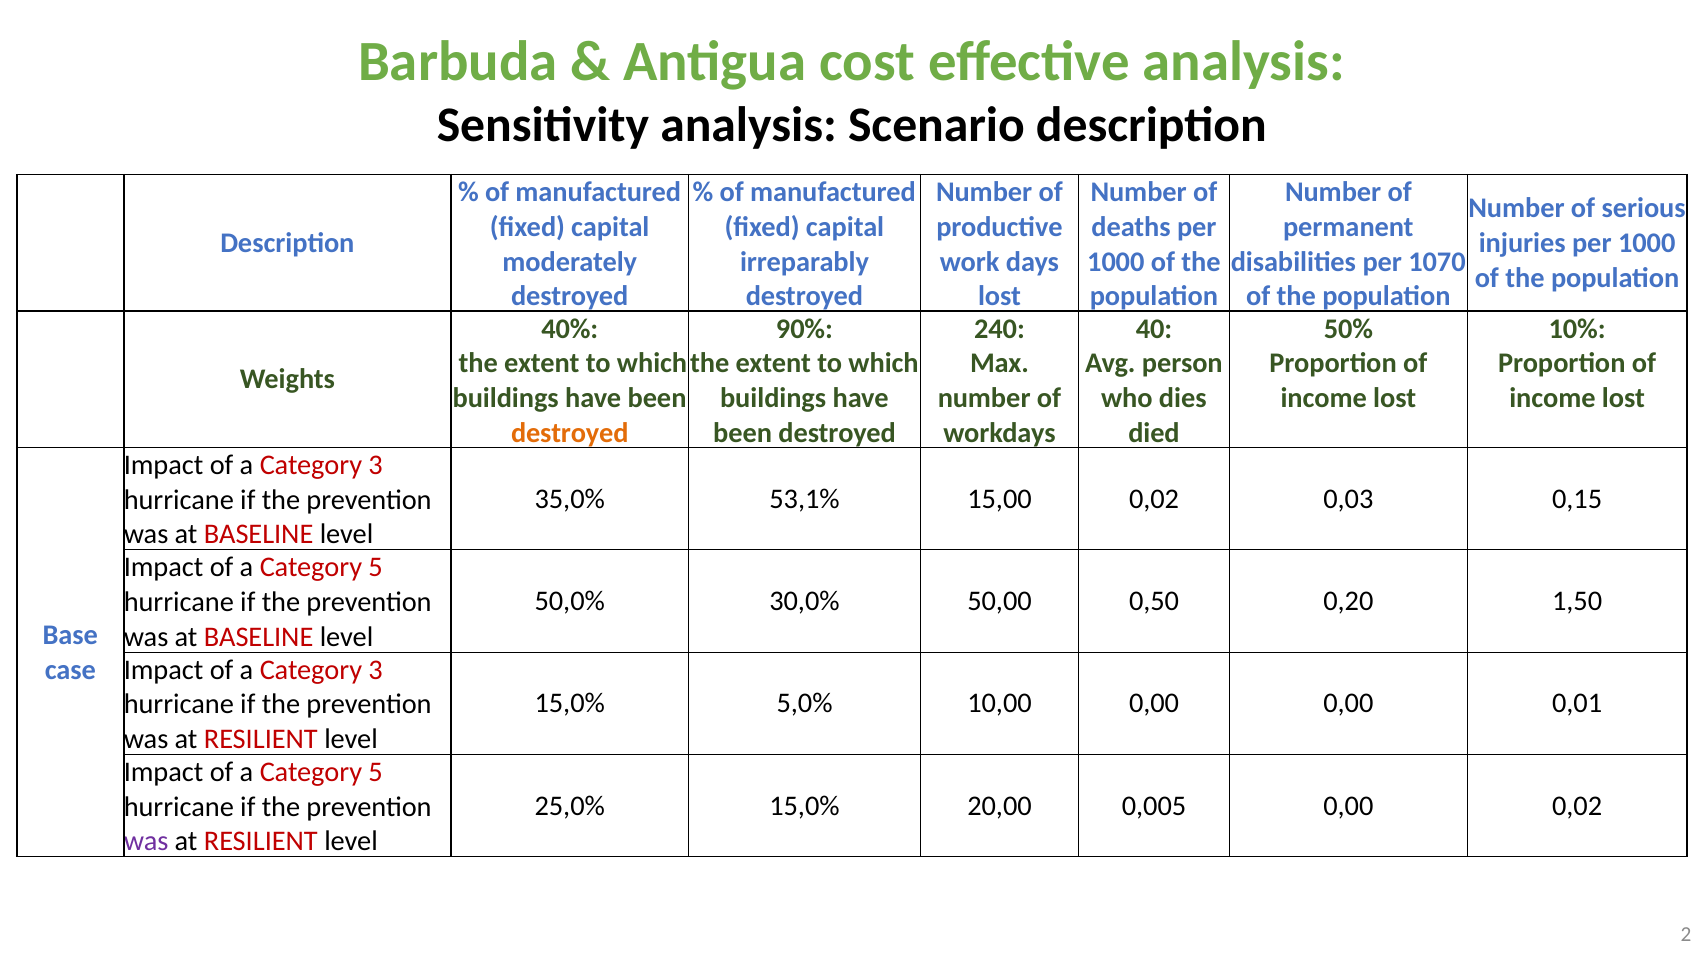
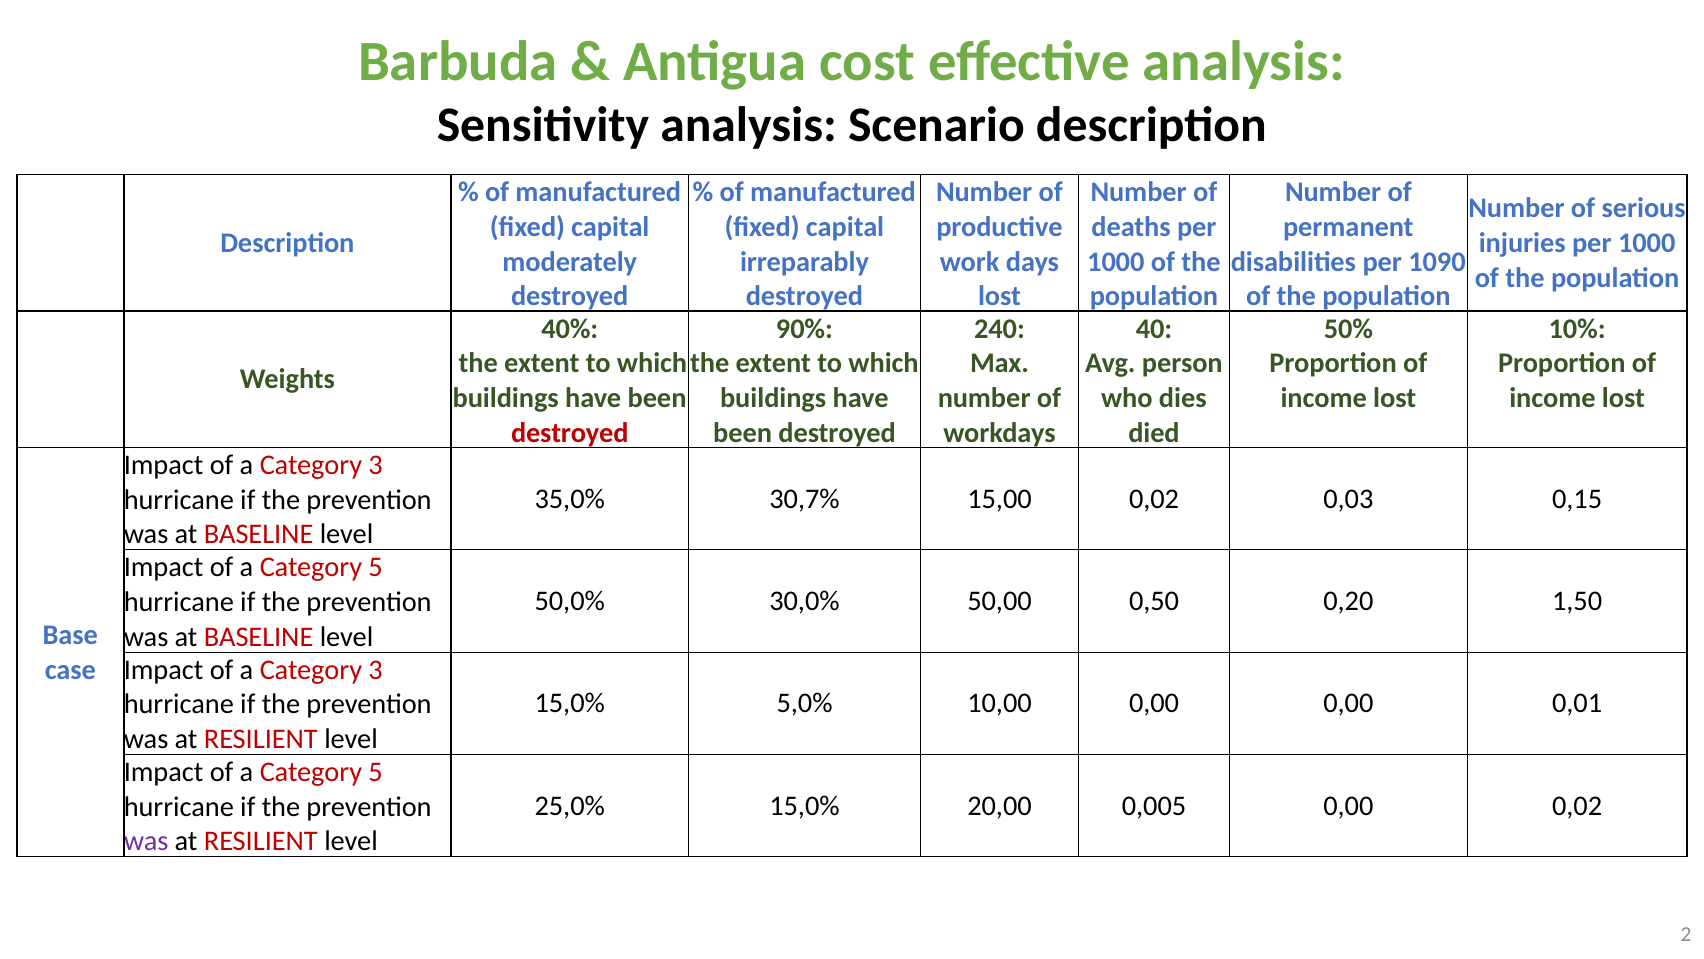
1070: 1070 -> 1090 (1437, 262)
destroyed colour: orange -> red (570, 433)
53,1%: 53,1% -> 30,7% (805, 499)
